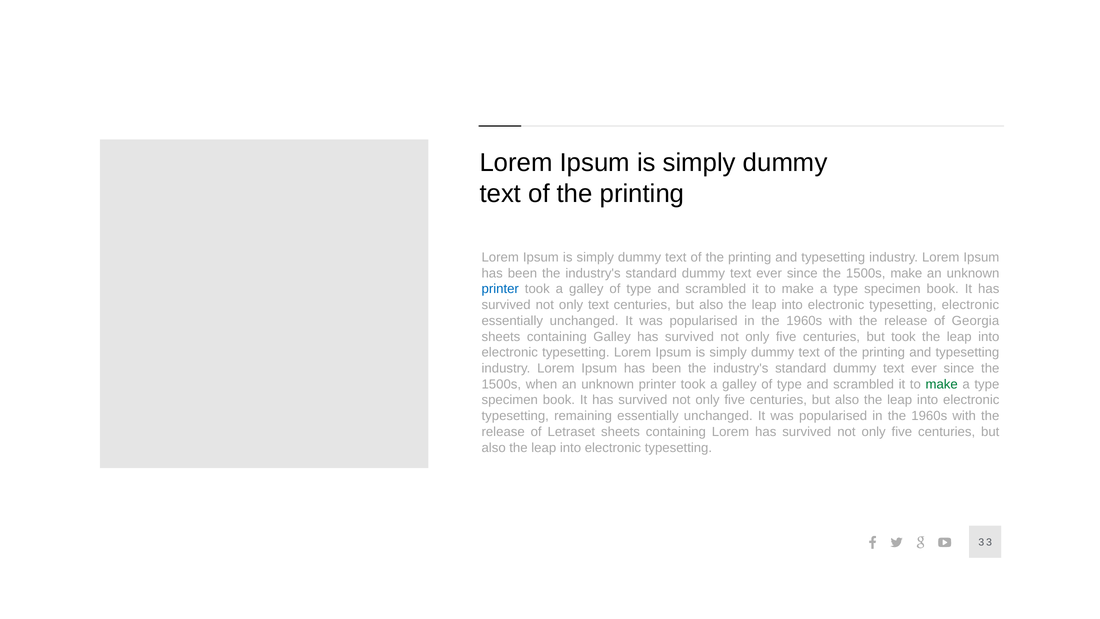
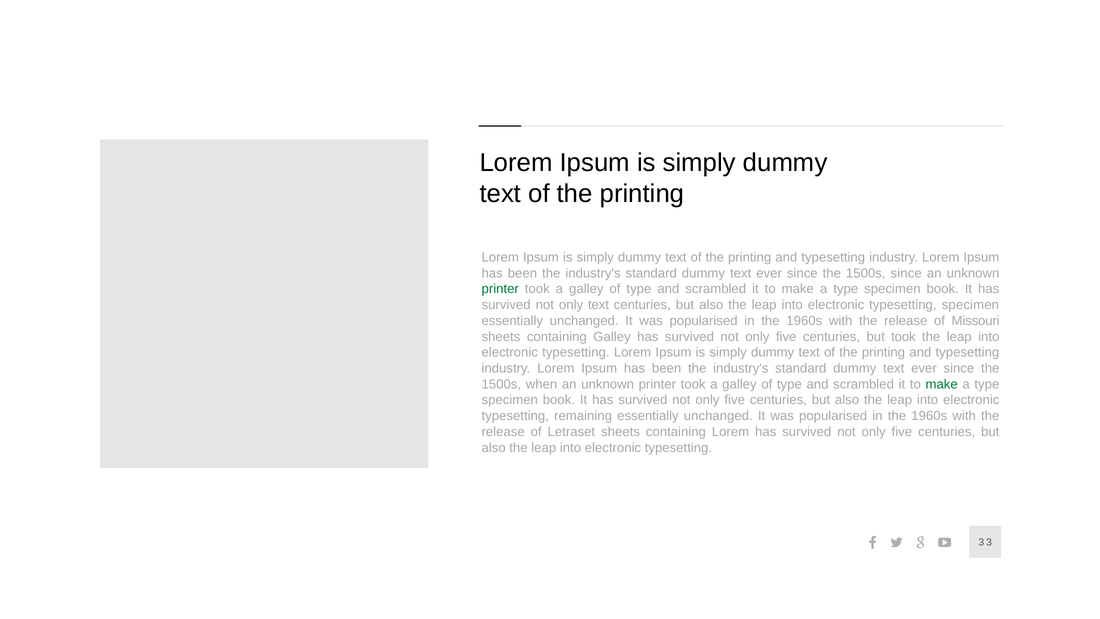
1500s make: make -> since (906, 273)
printer colour: blue -> green (500, 289)
typesetting electronic: electronic -> specimen (970, 305)
Georgia: Georgia -> Missouri (976, 321)
